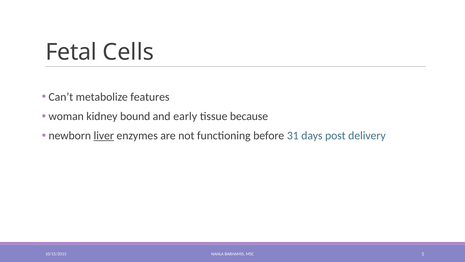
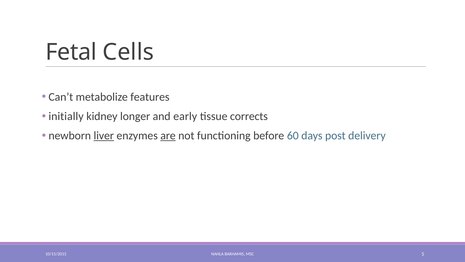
woman: woman -> initially (66, 116)
bound: bound -> longer (135, 116)
because: because -> corrects (249, 116)
are underline: none -> present (168, 135)
31: 31 -> 60 (293, 135)
